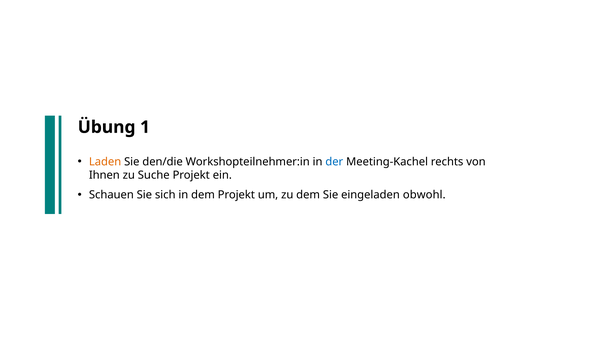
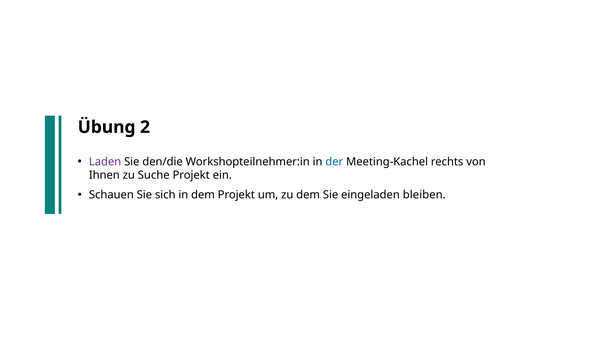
1: 1 -> 2 (145, 127)
Laden colour: orange -> purple (105, 161)
obwohl: obwohl -> bleiben (424, 195)
